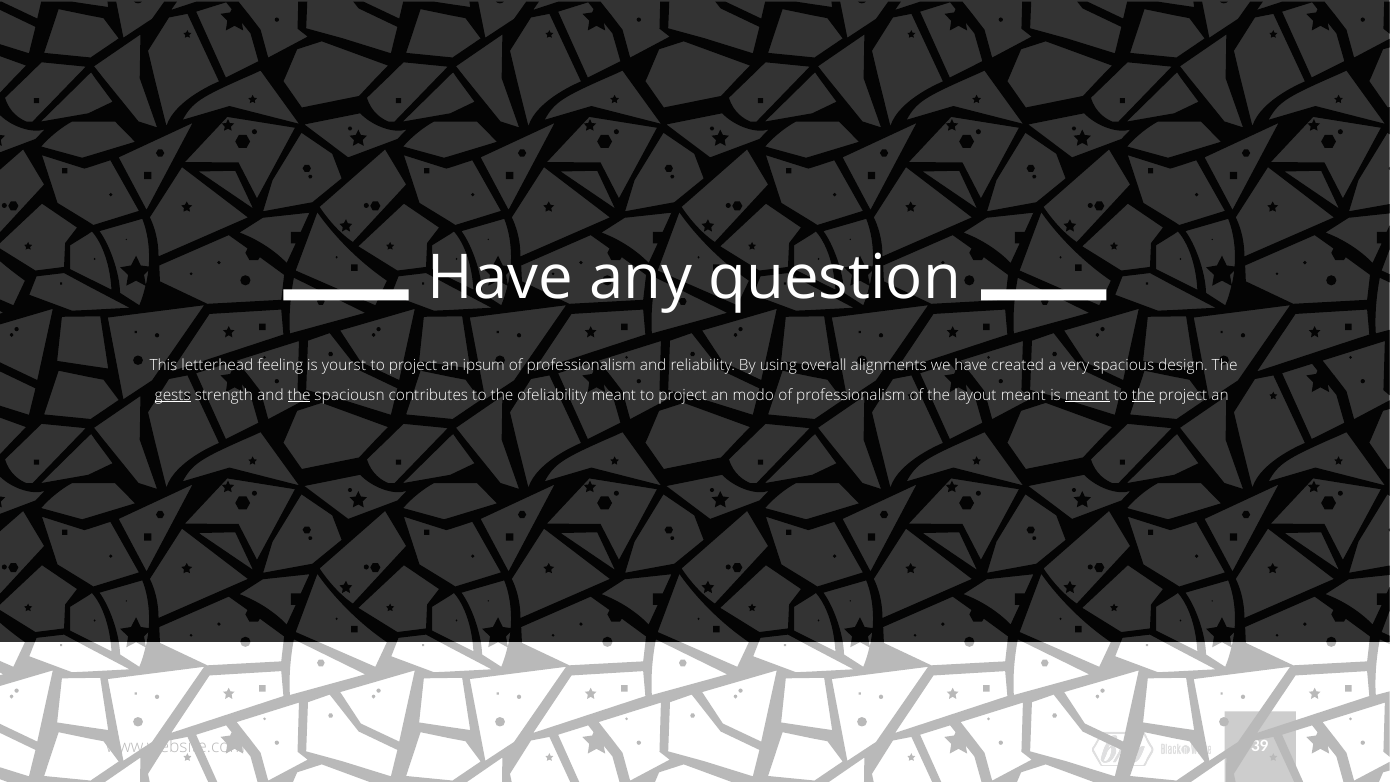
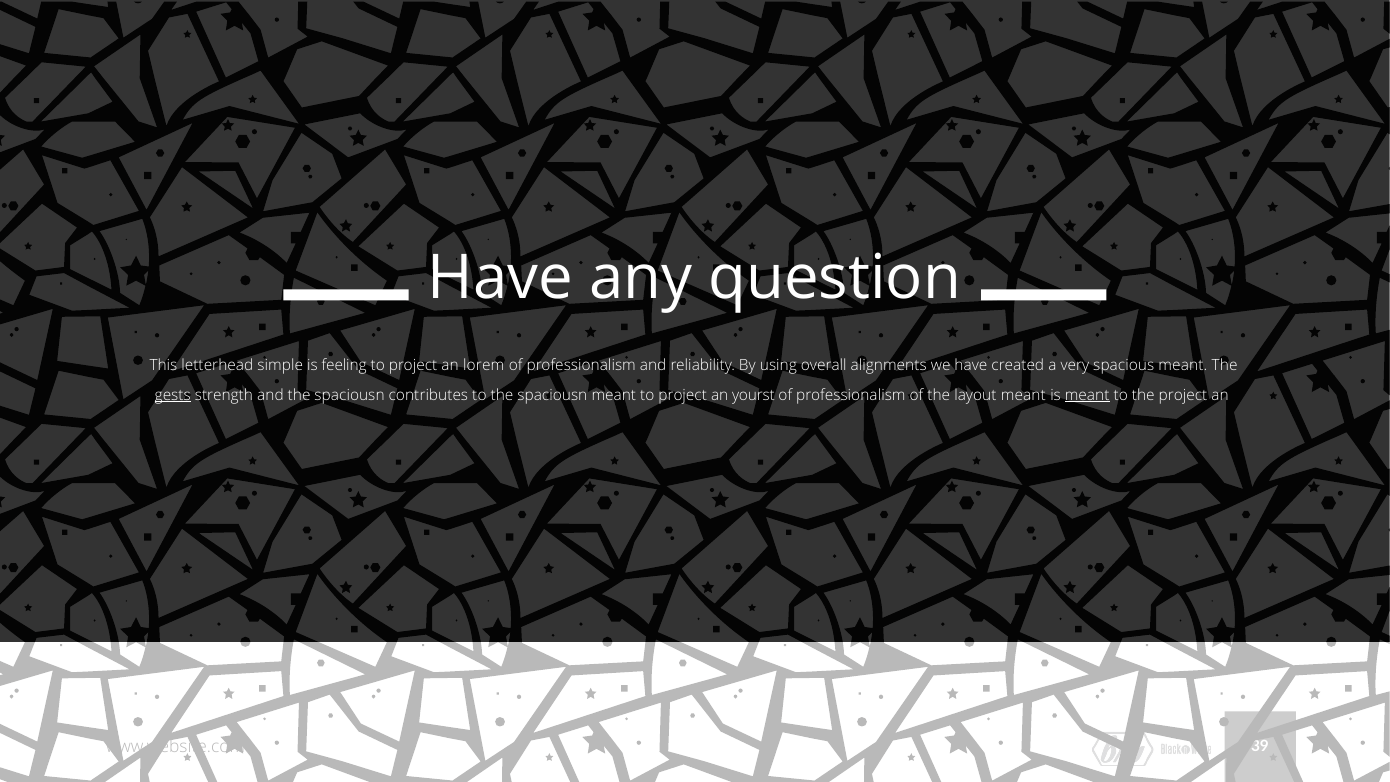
feeling: feeling -> simple (280, 365)
yourst: yourst -> feeling (344, 365)
ipsum: ipsum -> lorem (484, 365)
spacious design: design -> meant (1183, 365)
the underline: present -> none (299, 395)
to the ofeliability: ofeliability -> spaciousn (552, 395)
modo: modo -> yourst (753, 395)
the underline: present -> none (1143, 395)
